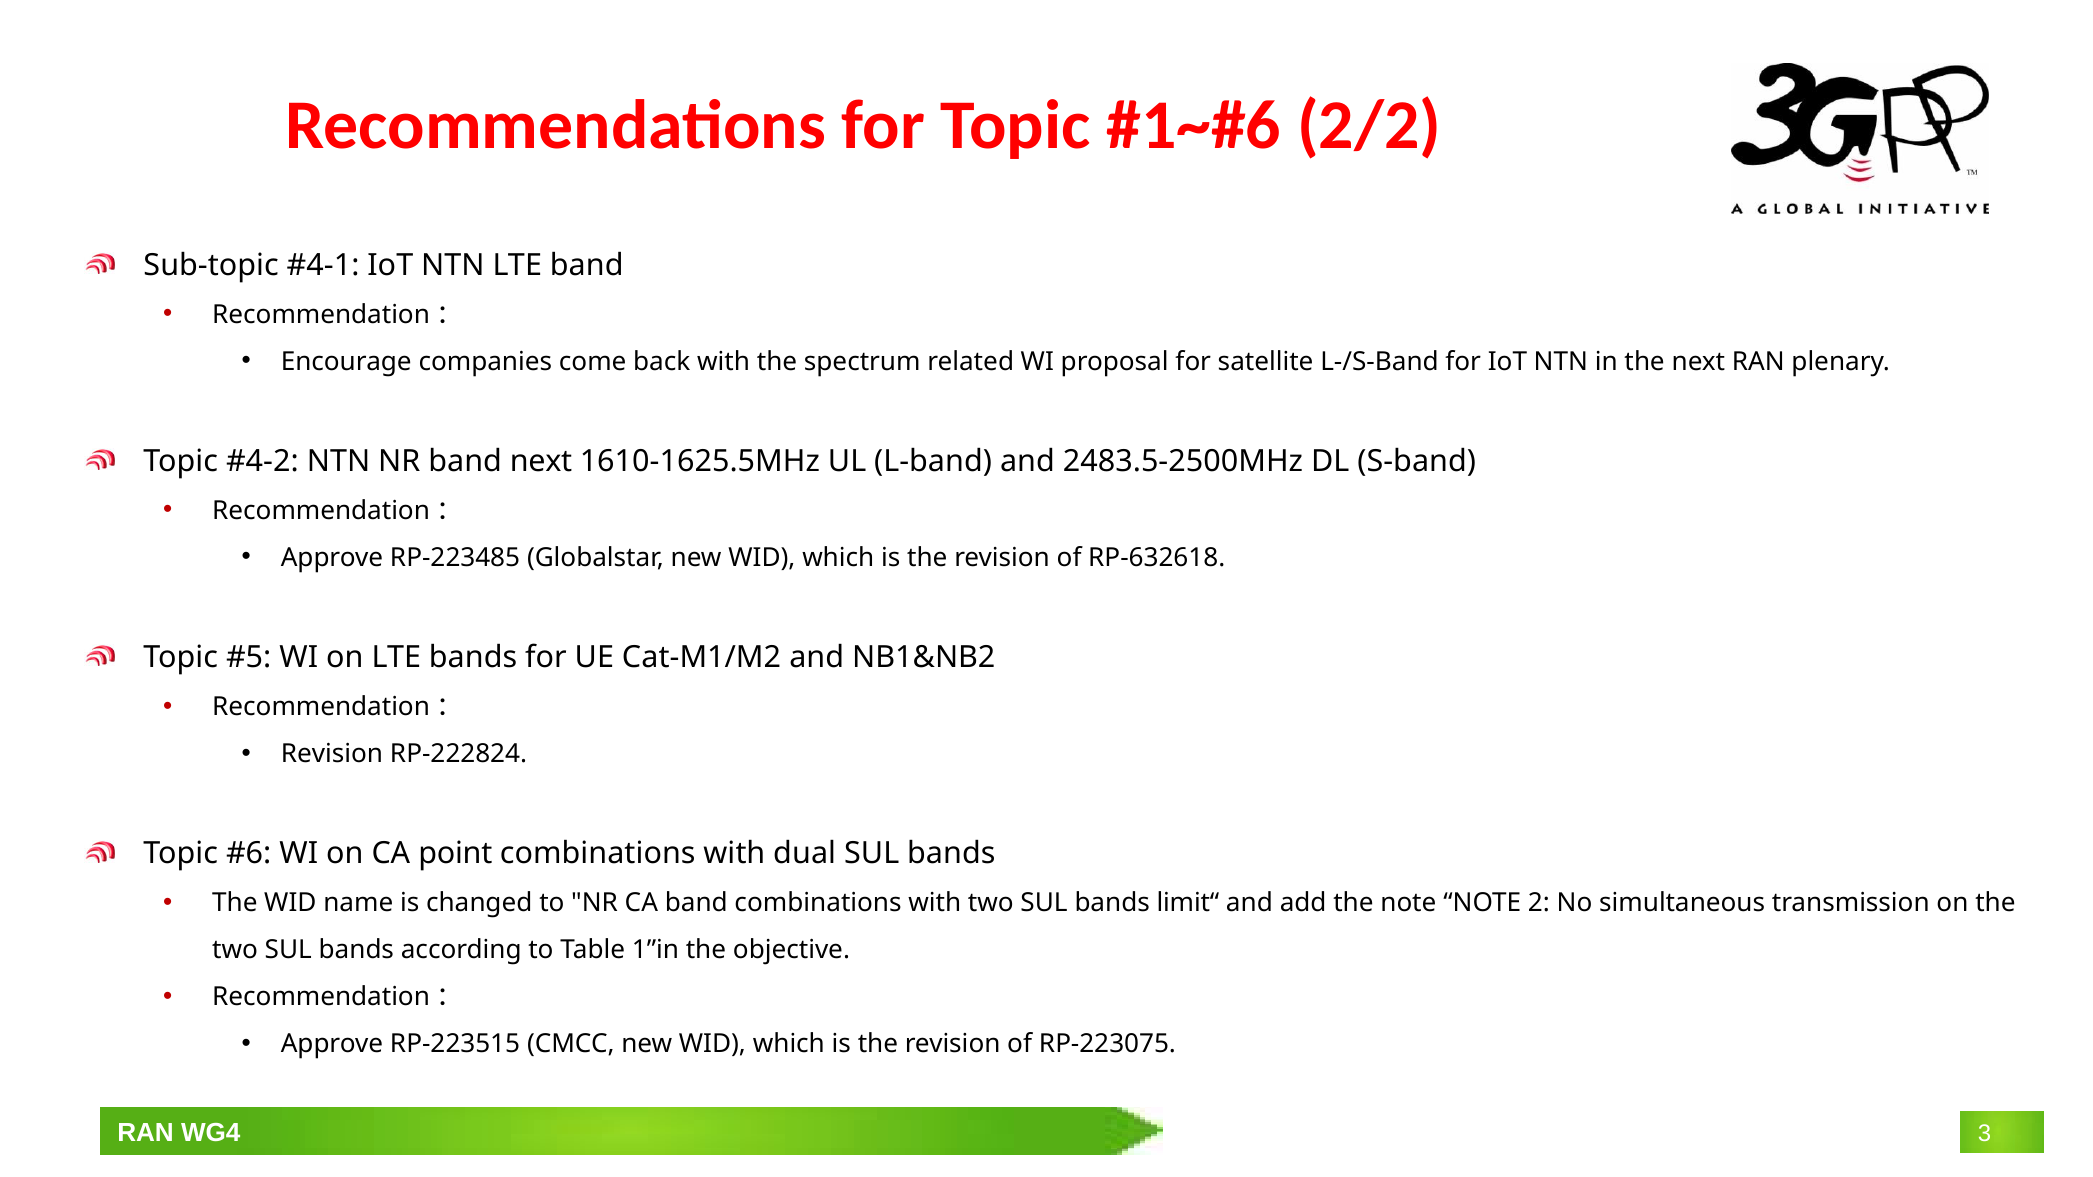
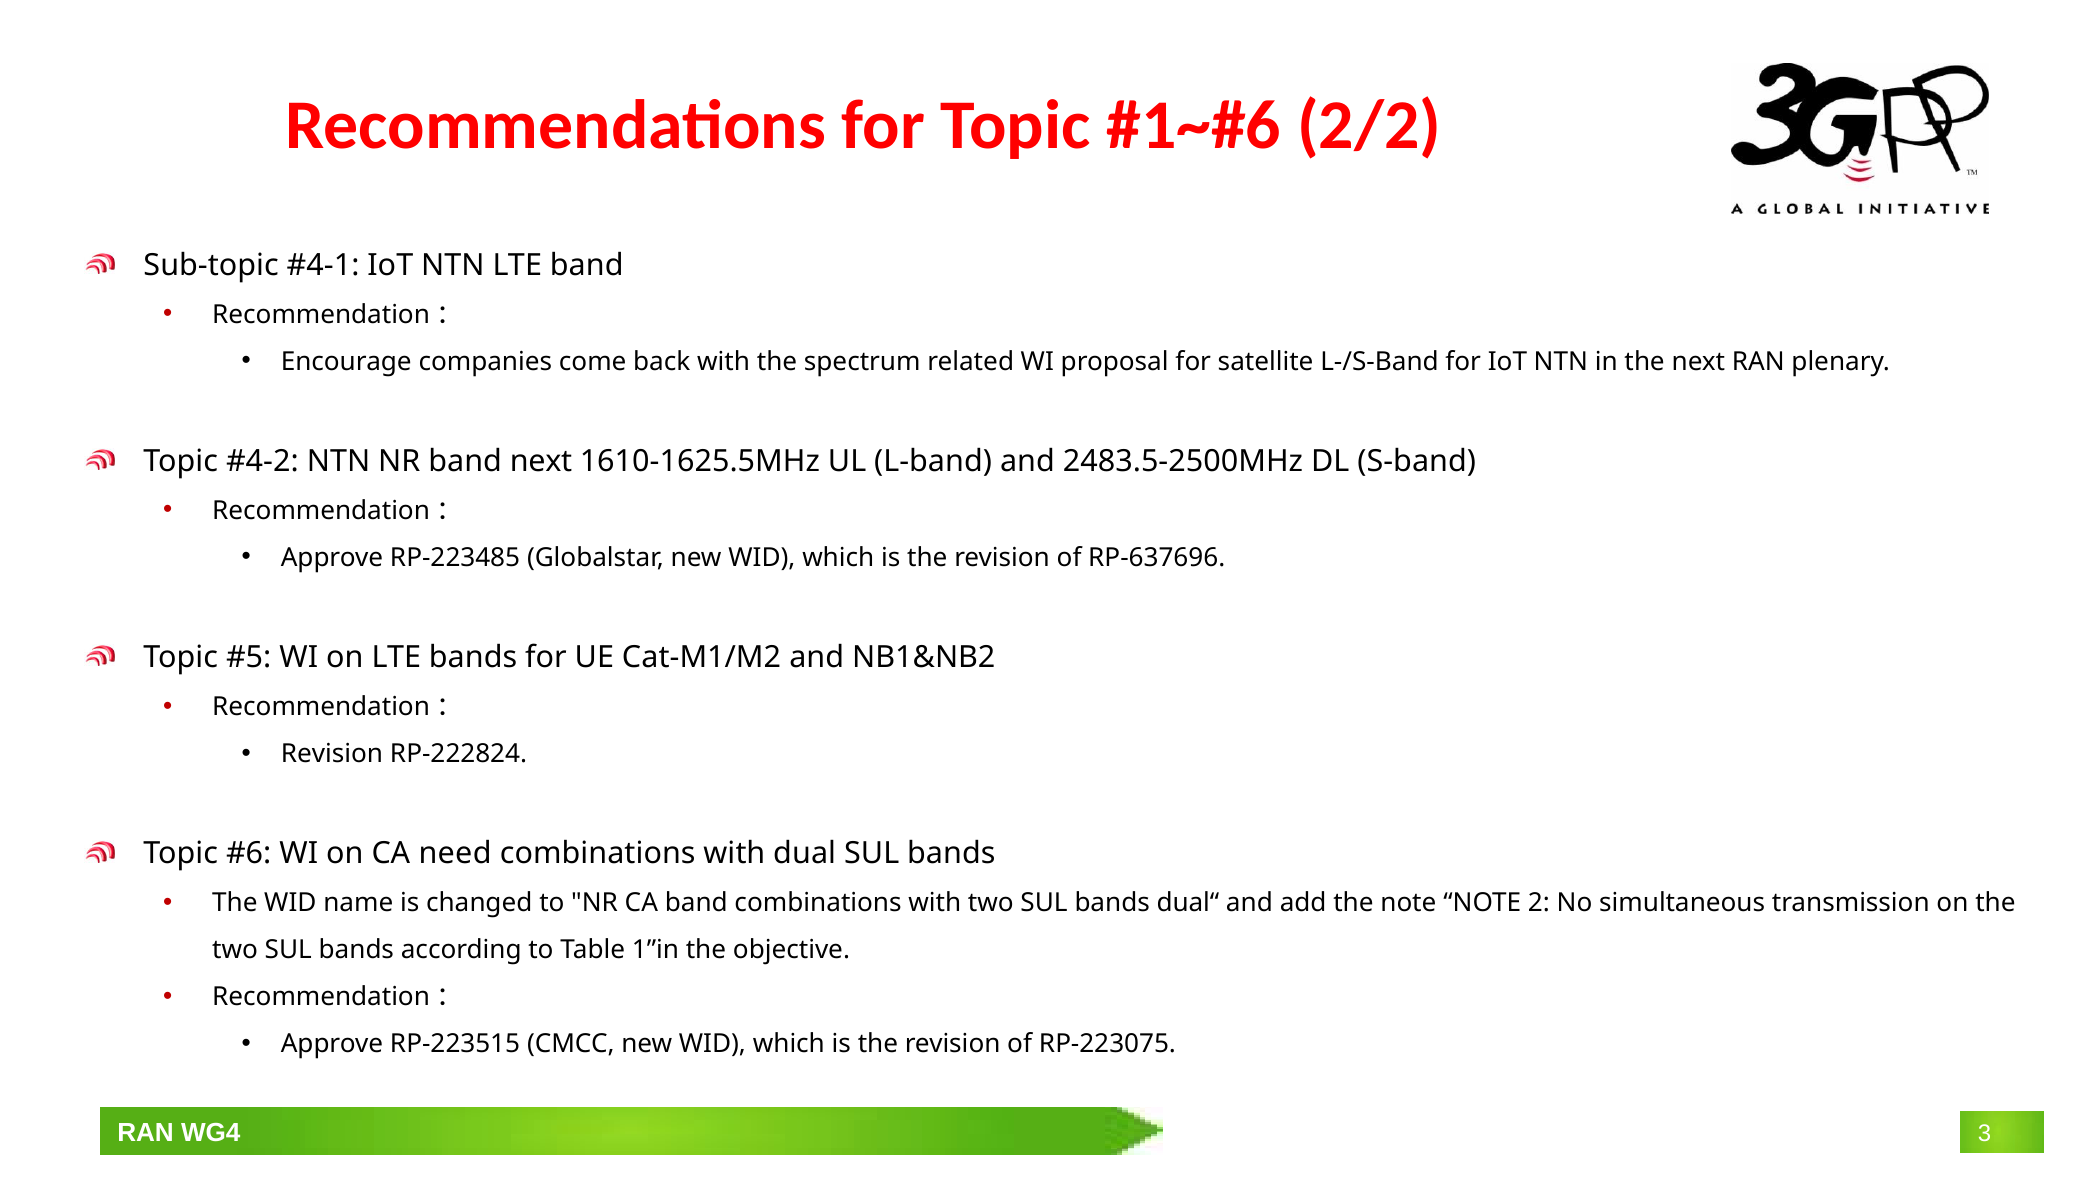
RP-632618: RP-632618 -> RP-637696 (1157, 558)
point: point -> need (455, 854)
limit“: limit“ -> dual“ (1188, 903)
